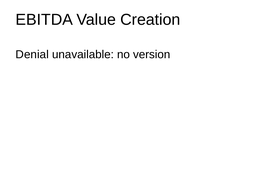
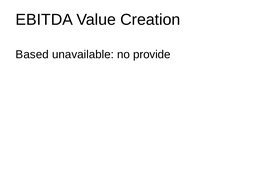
Denial: Denial -> Based (32, 55)
version: version -> provide (152, 55)
